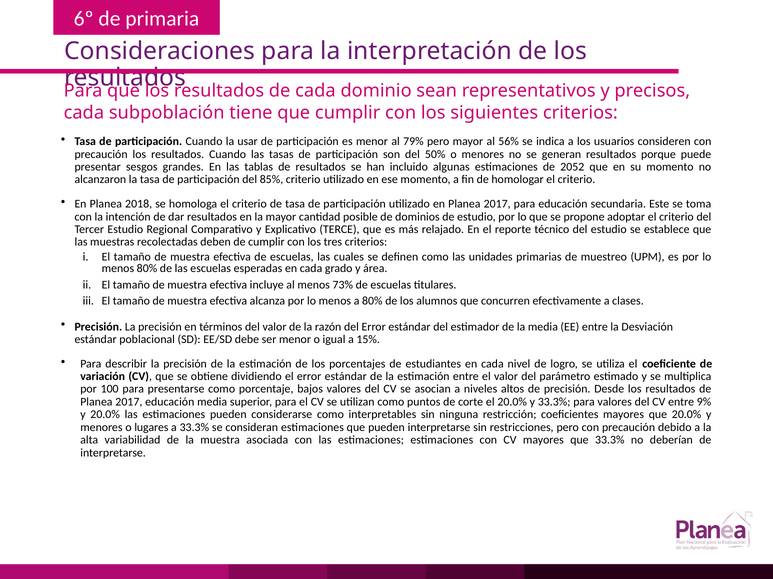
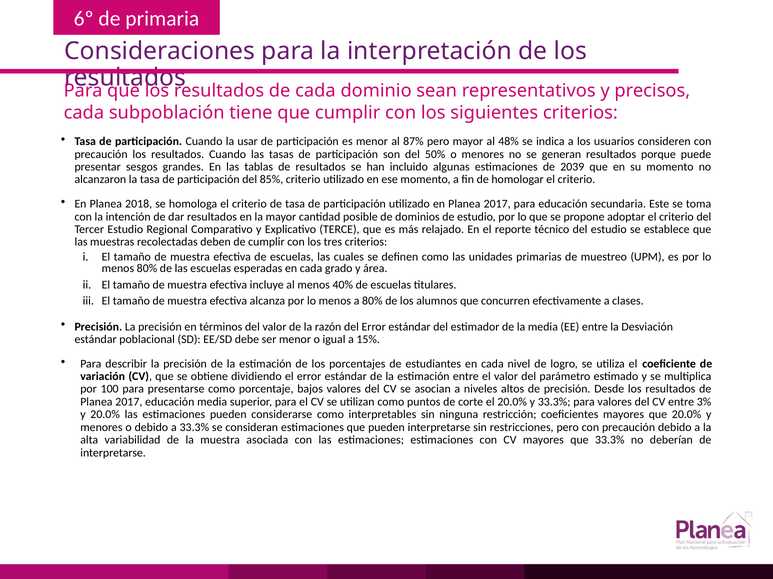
79%: 79% -> 87% (413, 142)
56%: 56% -> 48% (509, 142)
2052: 2052 -> 2039 (572, 167)
73%: 73% -> 40% (343, 285)
9%: 9% -> 3% (704, 402)
o lugares: lugares -> debido (151, 428)
